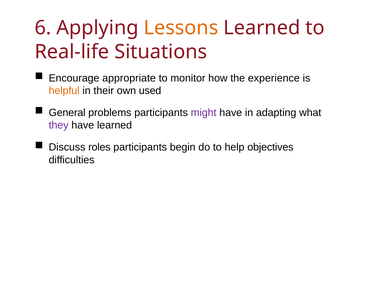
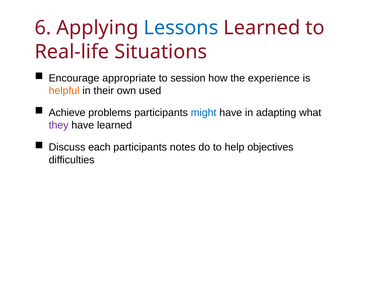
Lessons colour: orange -> blue (181, 28)
monitor: monitor -> session (188, 78)
General: General -> Achieve (67, 113)
might colour: purple -> blue (204, 113)
roles: roles -> each (99, 147)
begin: begin -> notes (183, 147)
